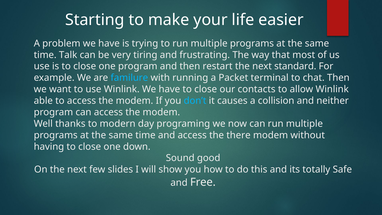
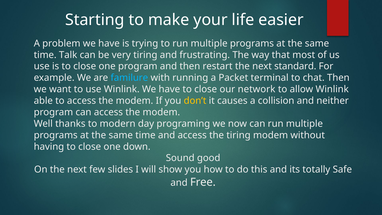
contacts: contacts -> network (257, 89)
don’t colour: light blue -> yellow (195, 101)
the there: there -> tiring (238, 135)
